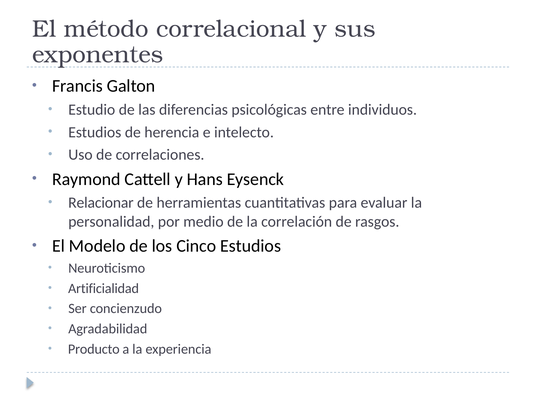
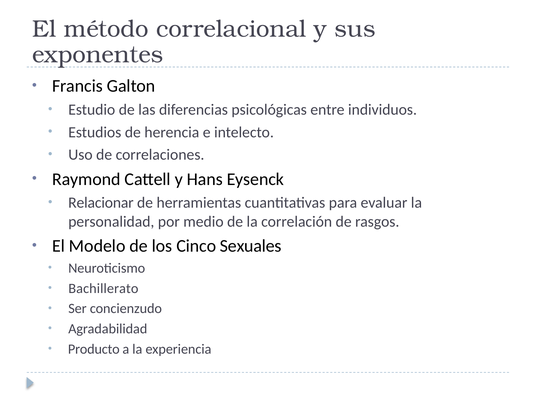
Cinco Estudios: Estudios -> Sexuales (251, 246)
Artificialidad: Artificialidad -> Bachillerato (103, 288)
